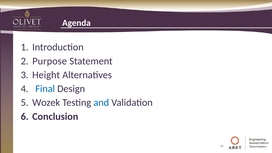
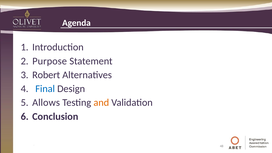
Height: Height -> Robert (46, 75)
Wozek: Wozek -> Allows (46, 103)
and colour: blue -> orange (101, 103)
